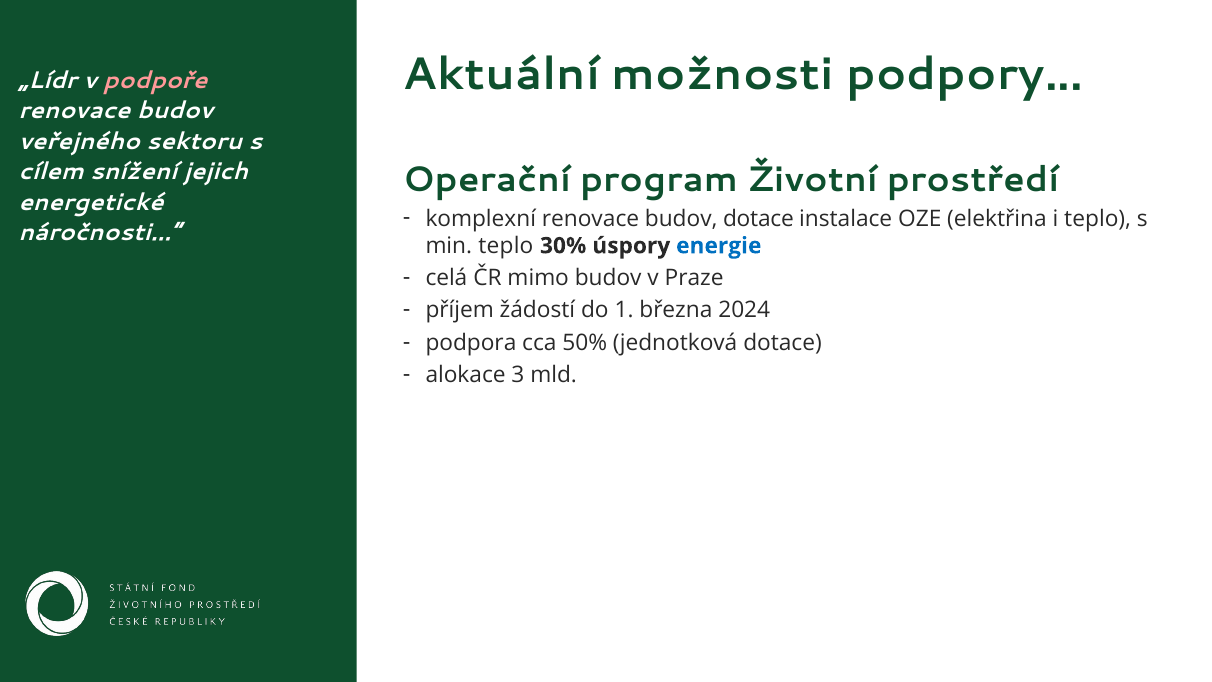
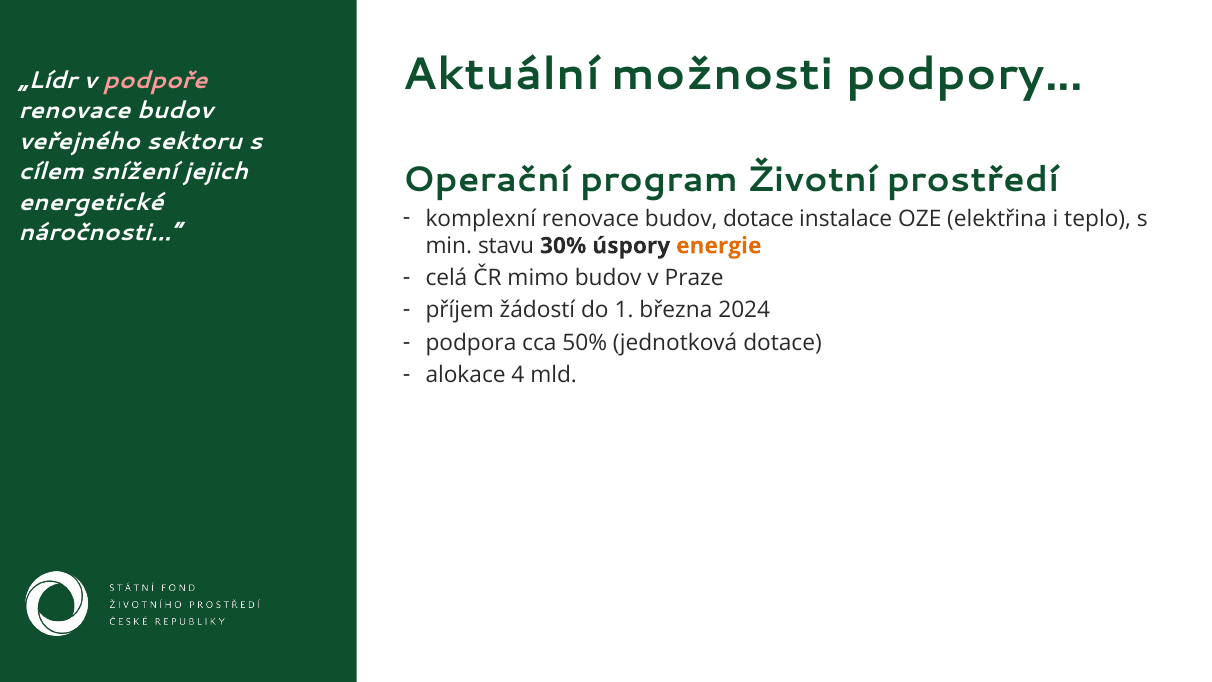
min teplo: teplo -> stavu (506, 246)
energie colour: blue -> orange (719, 246)
3: 3 -> 4 (518, 375)
